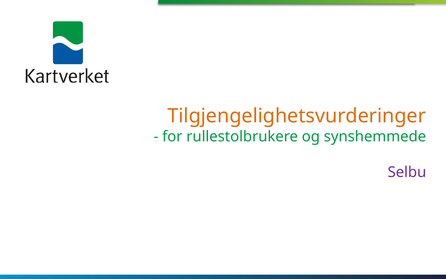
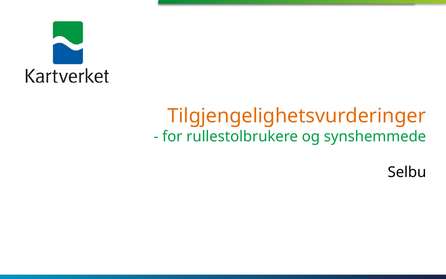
Selbu colour: purple -> black (407, 172)
